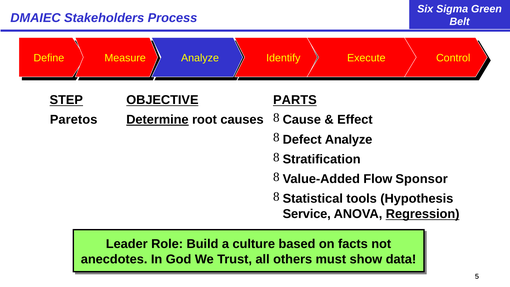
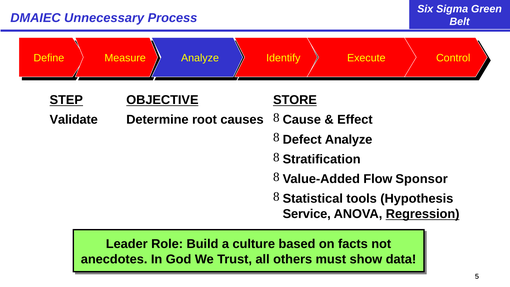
Stakeholders: Stakeholders -> Unnecessary (104, 18)
PARTS: PARTS -> STORE (295, 100)
Paretos: Paretos -> Validate (74, 120)
Determine underline: present -> none (157, 120)
